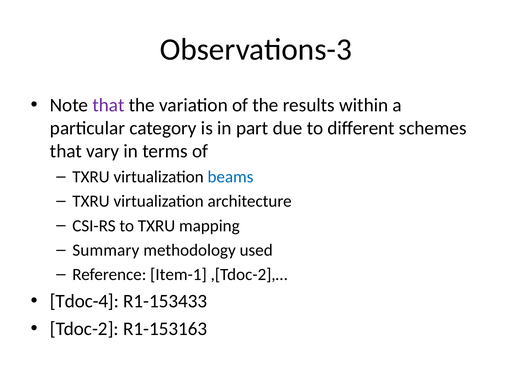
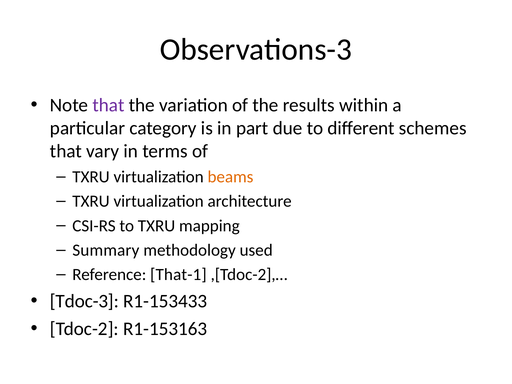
beams colour: blue -> orange (230, 177)
Item-1: Item-1 -> That-1 (178, 275)
Tdoc-4: Tdoc-4 -> Tdoc-3 (84, 301)
